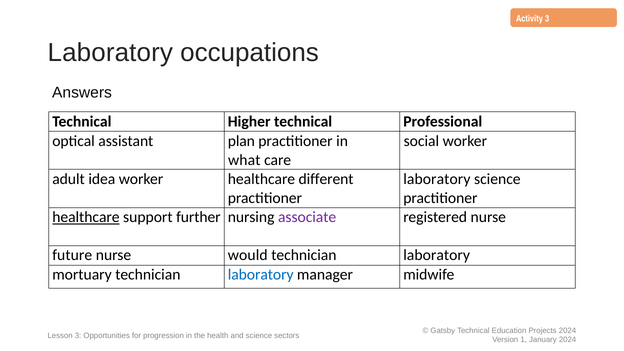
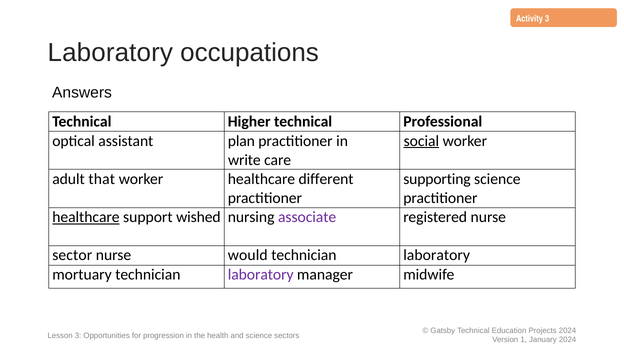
social underline: none -> present (421, 141)
what: what -> write (244, 160)
idea: idea -> that (102, 179)
laboratory: laboratory -> supporting (437, 179)
further: further -> wished (198, 217)
future: future -> sector (72, 255)
laboratory colour: blue -> purple (261, 275)
